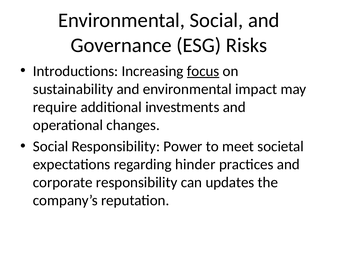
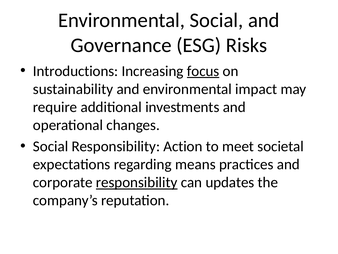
Power: Power -> Action (183, 146)
hinder: hinder -> means (195, 164)
responsibility underline: none -> present (137, 182)
